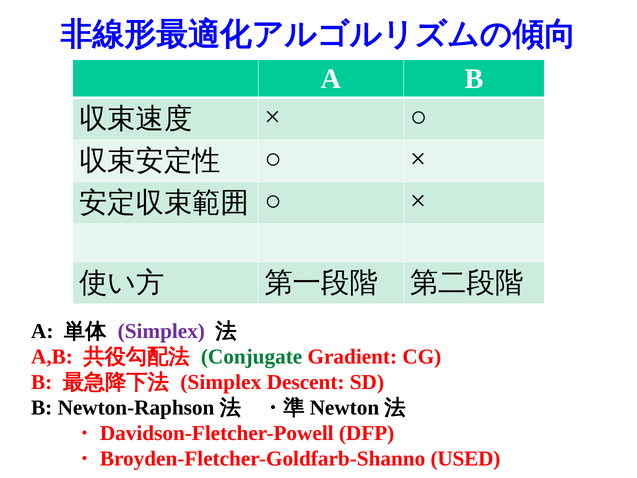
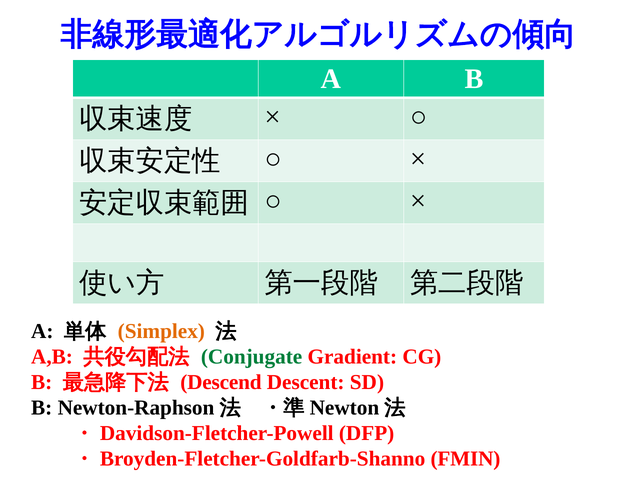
Simplex colour: purple -> orange (161, 331)
Simplex: Simplex -> Descend (221, 382)
USED: USED -> FMIN (465, 458)
